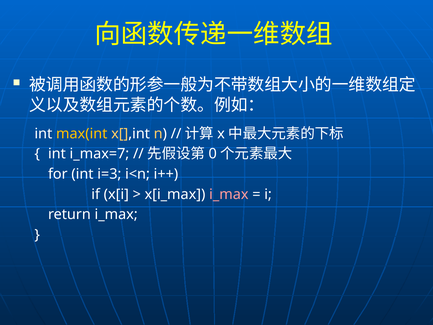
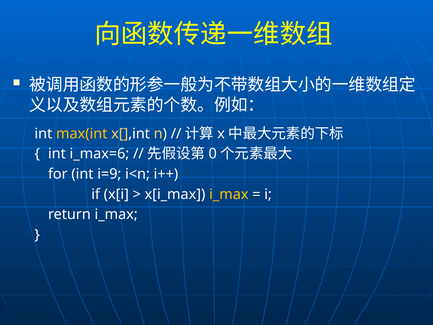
i_max=7: i_max=7 -> i_max=6 (99, 154)
i=3: i=3 -> i=9 (109, 174)
i_max colour: pink -> yellow (229, 194)
